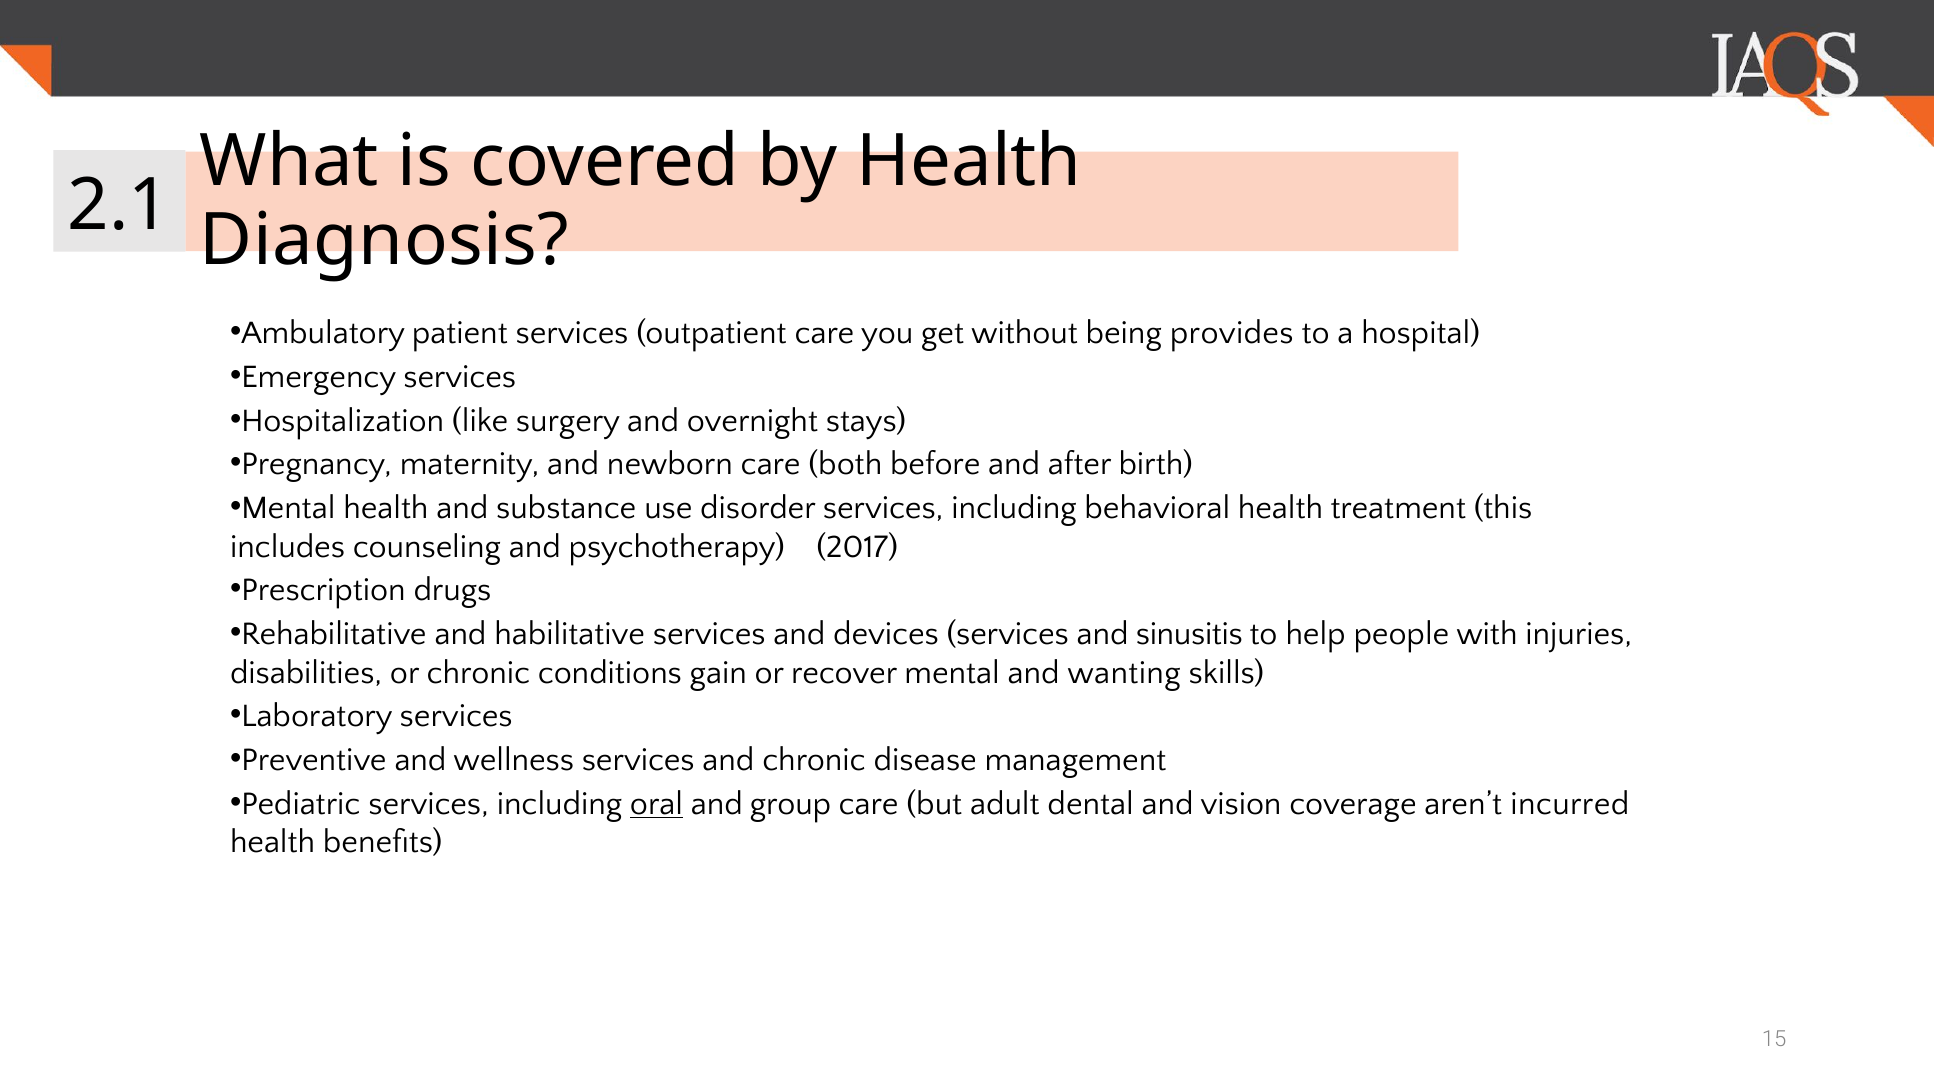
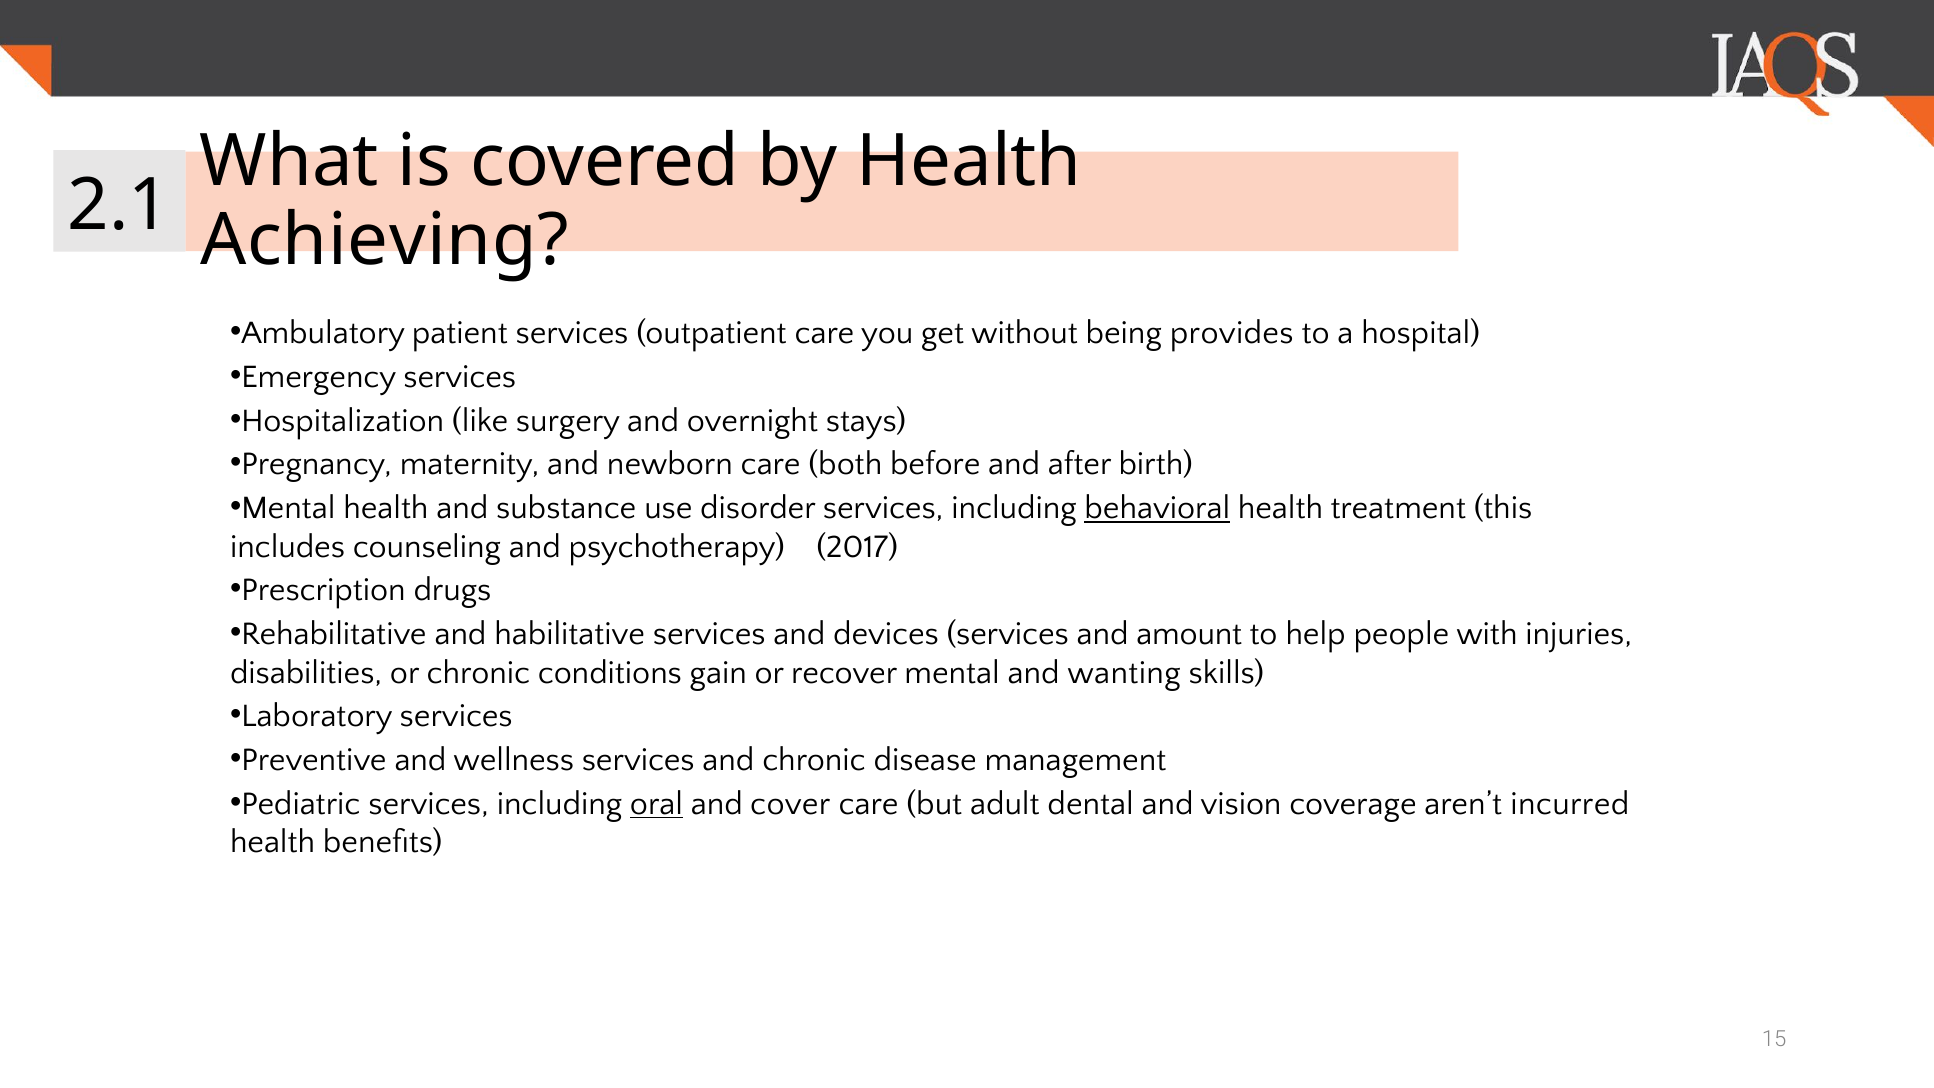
Diagnosis: Diagnosis -> Achieving (385, 240)
behavioral underline: none -> present (1157, 508)
sinusitis: sinusitis -> amount (1189, 634)
group: group -> cover (790, 804)
